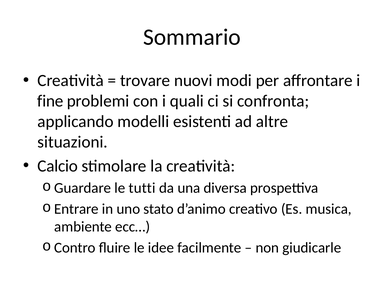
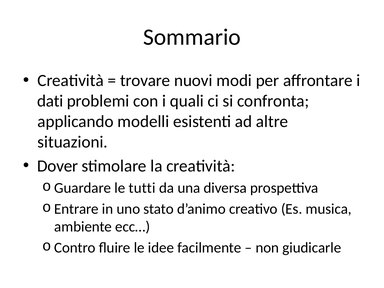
fine: fine -> dati (50, 101)
Calcio: Calcio -> Dover (58, 166)
